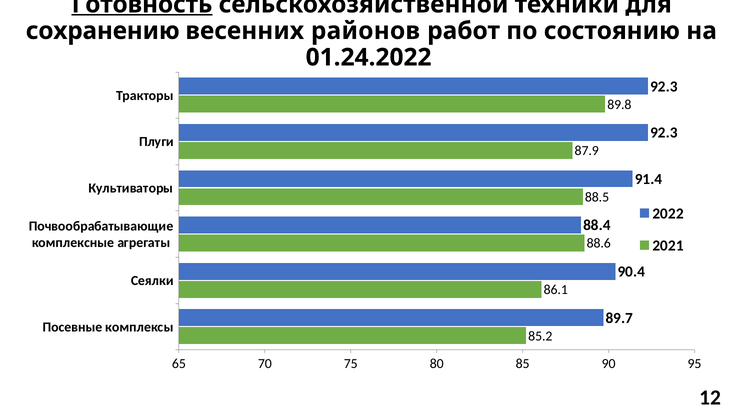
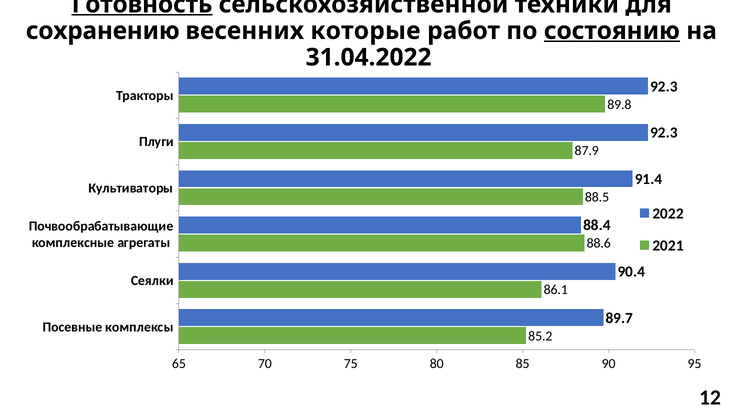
районов: районов -> которые (365, 31)
состоянию underline: none -> present (612, 31)
01.24.2022: 01.24.2022 -> 31.04.2022 (369, 57)
